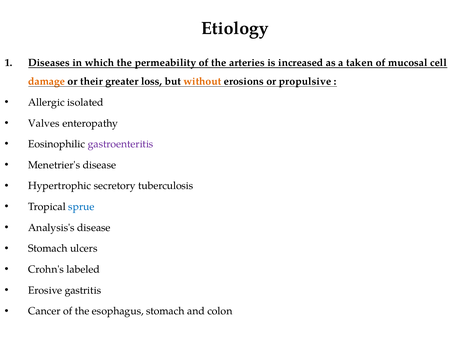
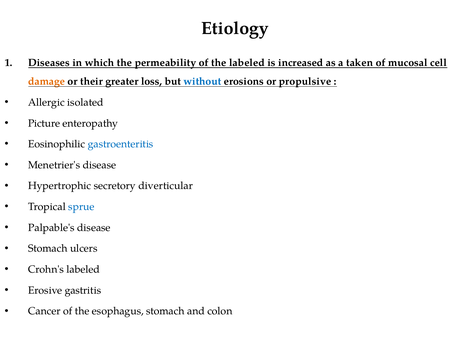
the arteries: arteries -> labeled (247, 63)
without colour: orange -> blue (202, 81)
Valves: Valves -> Picture (44, 123)
gastroenteritis colour: purple -> blue (121, 144)
tuberculosis: tuberculosis -> diverticular (166, 186)
Analysis's: Analysis's -> Palpable's (51, 227)
